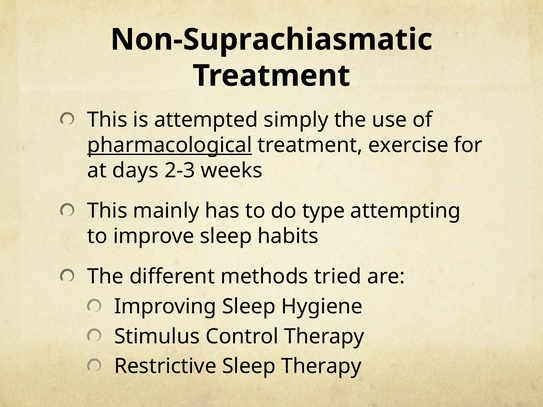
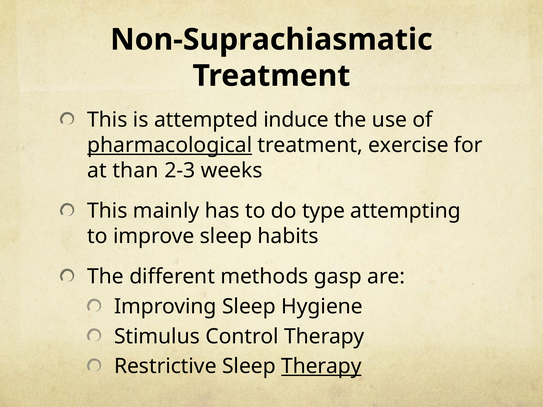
simply: simply -> induce (296, 120)
days: days -> than (135, 171)
tried: tried -> gasp (338, 277)
Therapy underline: none -> present (321, 367)
